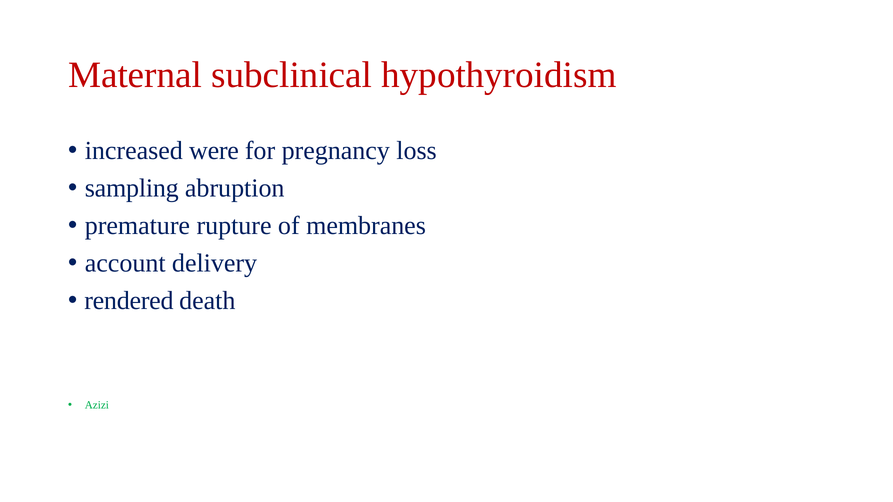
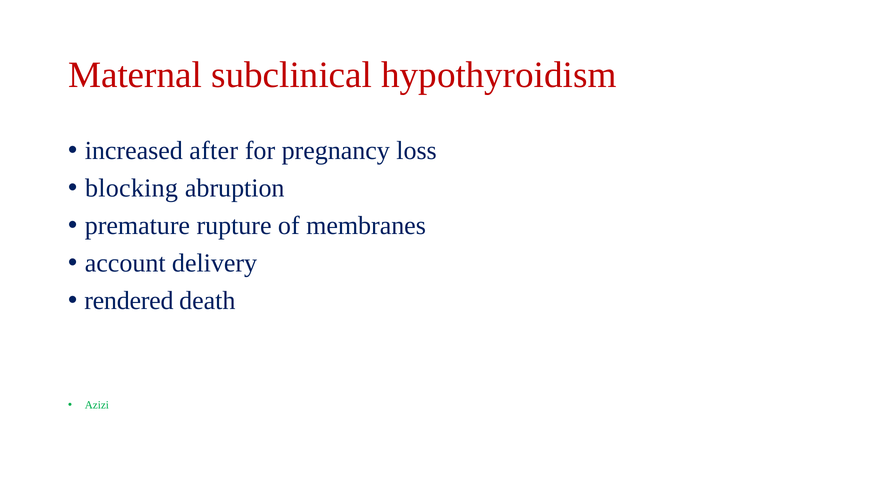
were: were -> after (214, 151)
sampling: sampling -> blocking (132, 188)
